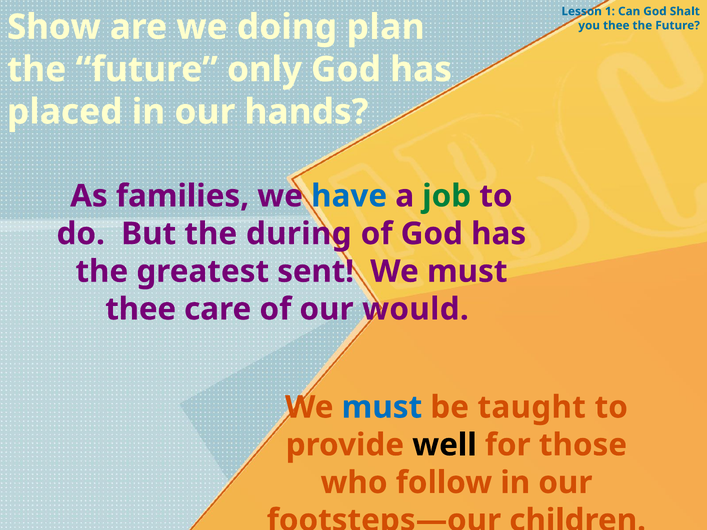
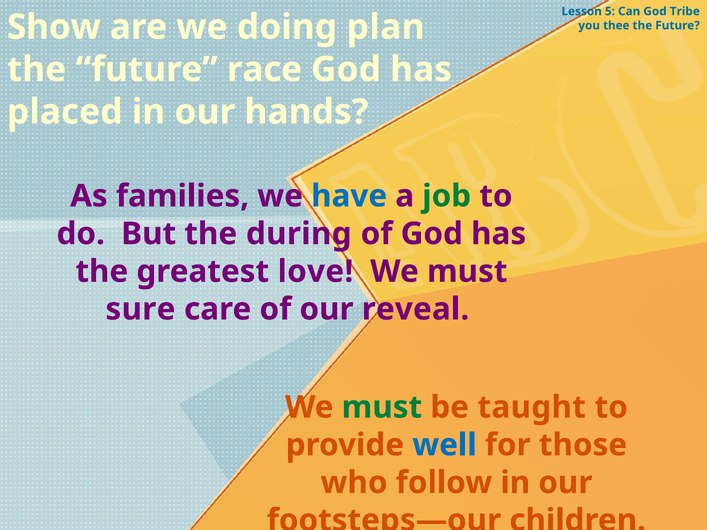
1: 1 -> 5 (610, 11)
Shalt: Shalt -> Tribe (685, 11)
only: only -> race (265, 70)
sent: sent -> love (315, 272)
thee: thee -> sure (140, 309)
would: would -> reveal (416, 309)
must colour: blue -> green (382, 407)
well colour: black -> blue (444, 445)
